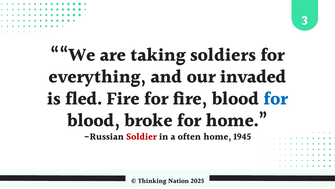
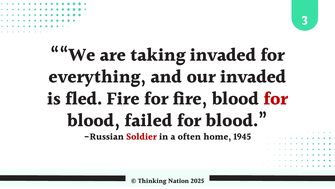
taking soldiers: soldiers -> invaded (223, 55)
for colour: blue -> red (276, 99)
broke: broke -> failed (149, 121)
home: home -> blood (237, 121)
